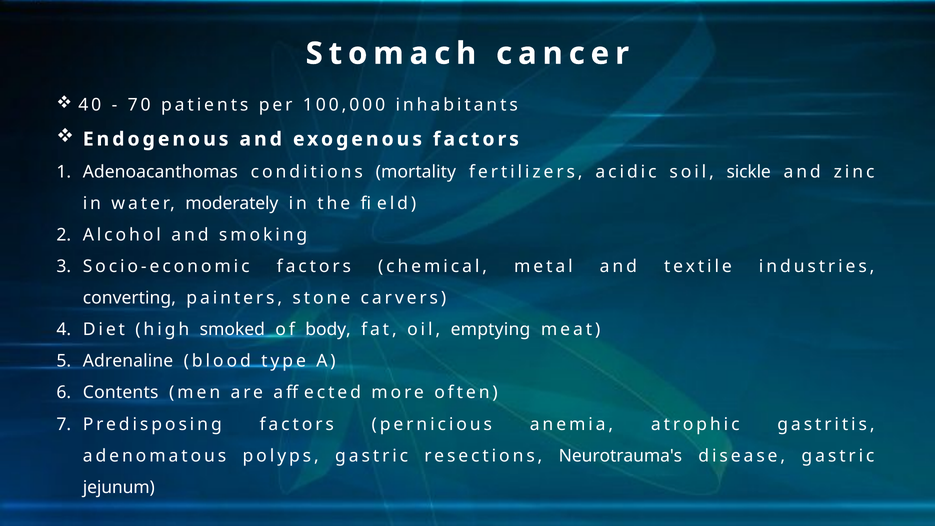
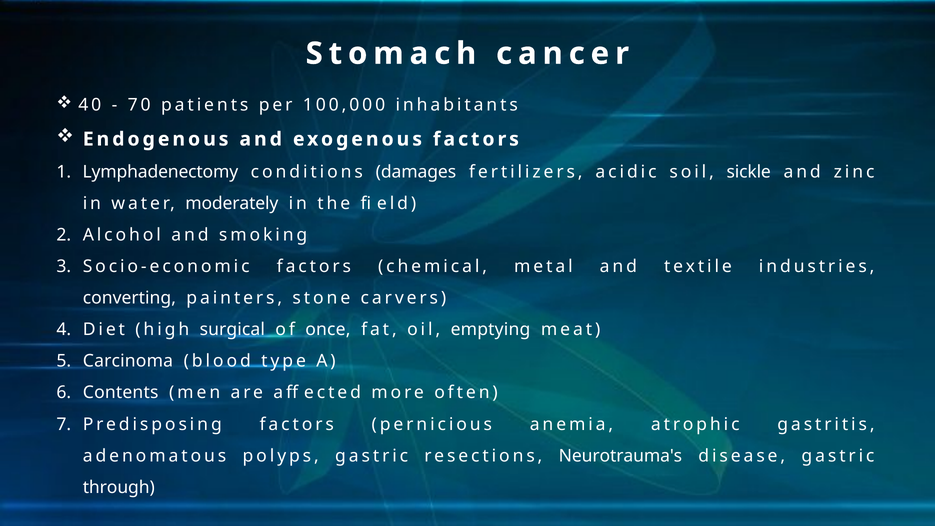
Adenoacanthomas: Adenoacanthomas -> Lymphadenectomy (160, 172)
mortality: mortality -> damages (416, 172)
smoked: smoked -> surgical (232, 330)
body: body -> once (328, 330)
Adrenaline: Adrenaline -> Carcinoma (128, 361)
jejunum: jejunum -> through (119, 487)
